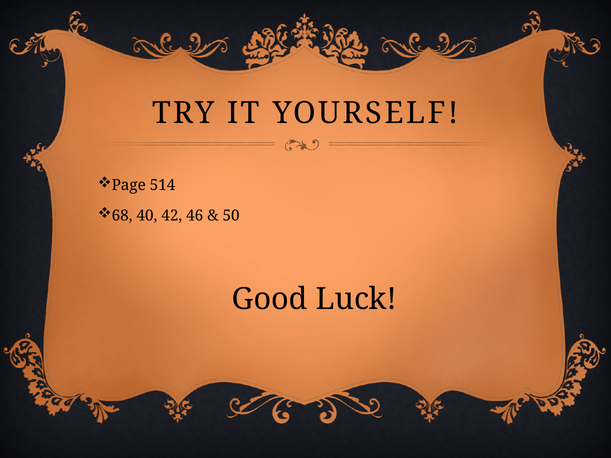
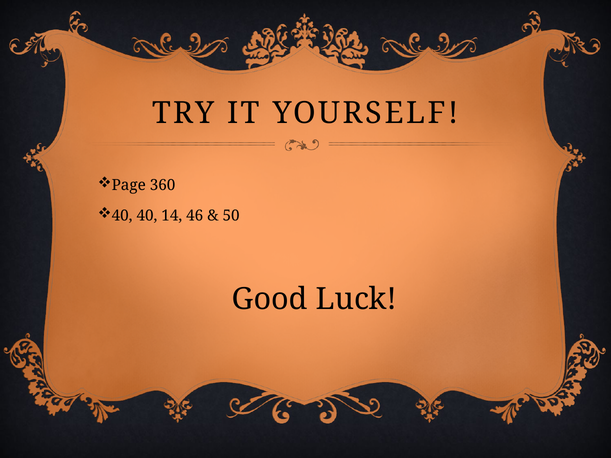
514: 514 -> 360 (163, 185)
68: 68 -> 40 (122, 216)
42: 42 -> 14 (172, 216)
